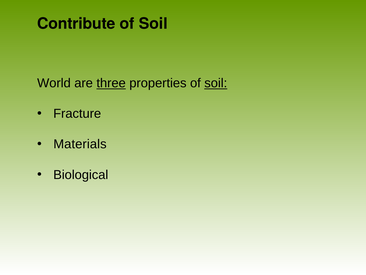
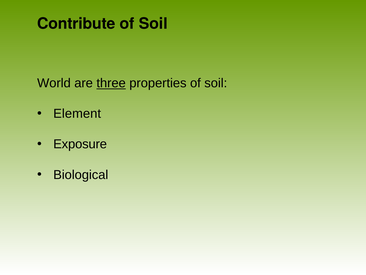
soil underline: present -> none (216, 83)
Fracture: Fracture -> Element (77, 114)
Materials: Materials -> Exposure (80, 144)
